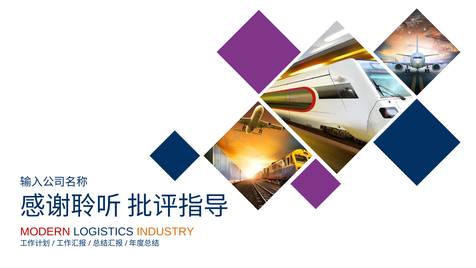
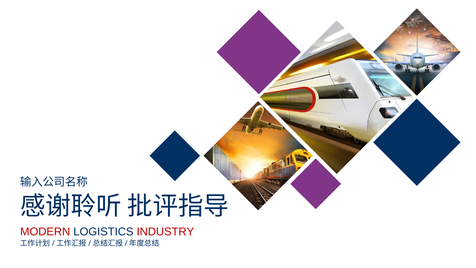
INDUSTRY colour: orange -> red (165, 231)
